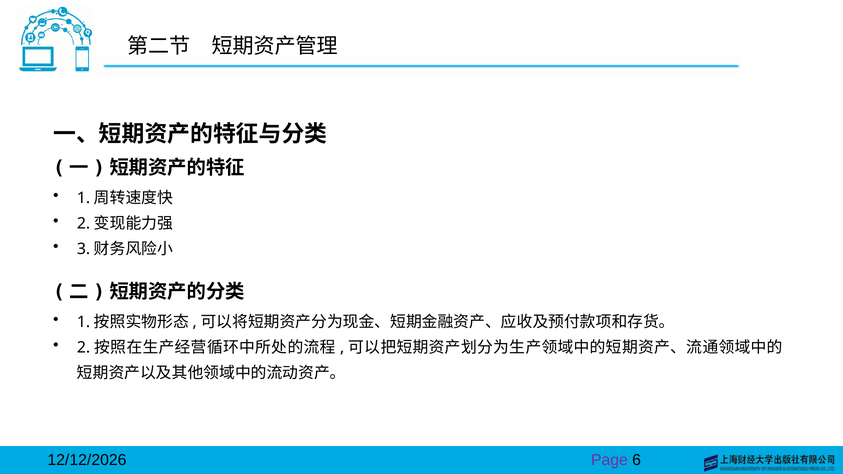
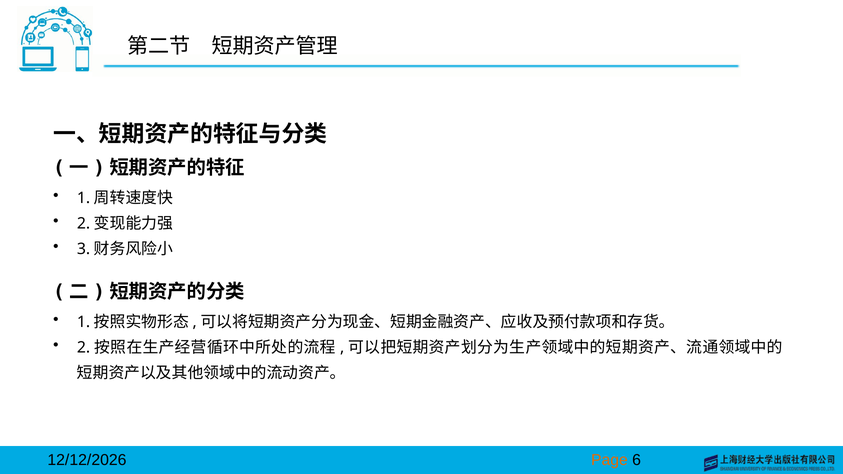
Page colour: purple -> orange (609, 460)
